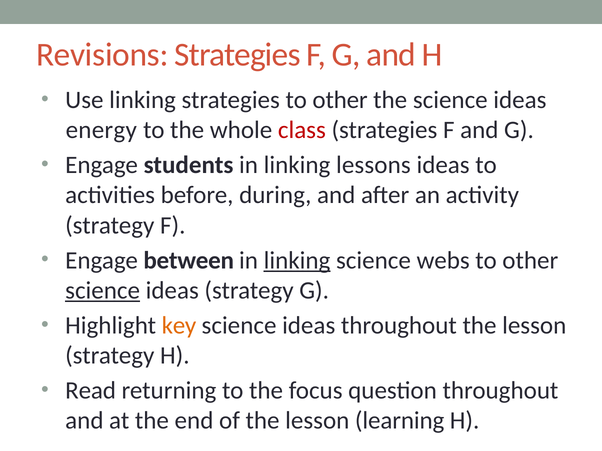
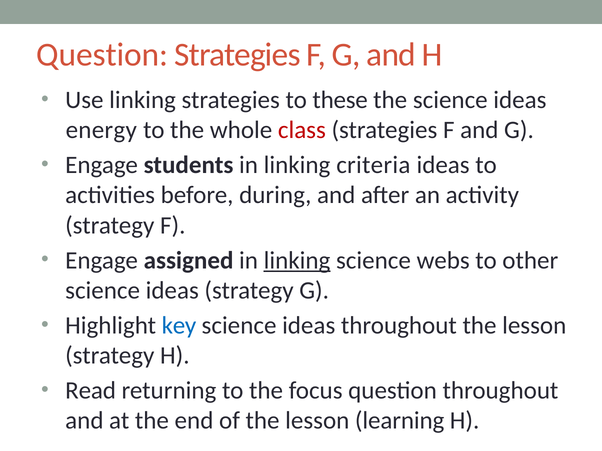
Revisions: Revisions -> Question (102, 55)
strategies to other: other -> these (340, 100)
lessons: lessons -> criteria (373, 165)
between: between -> assigned (189, 261)
science underline: present -> none (103, 291)
key colour: orange -> blue (179, 326)
